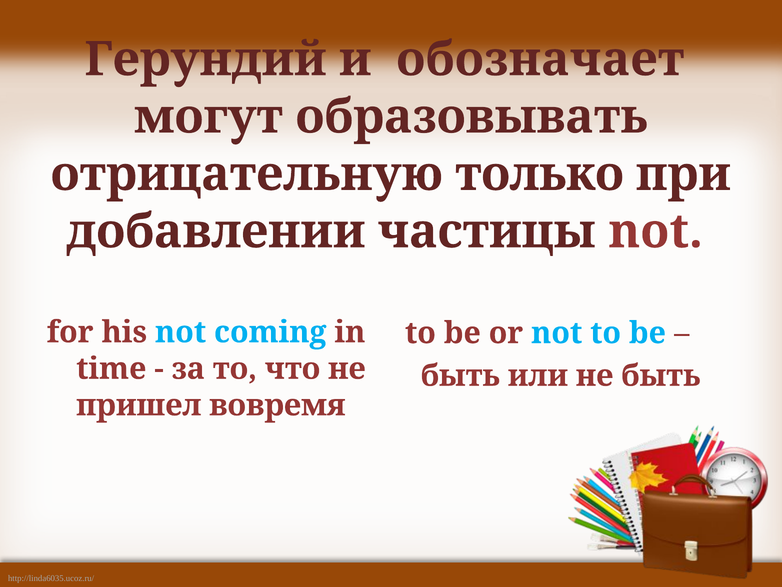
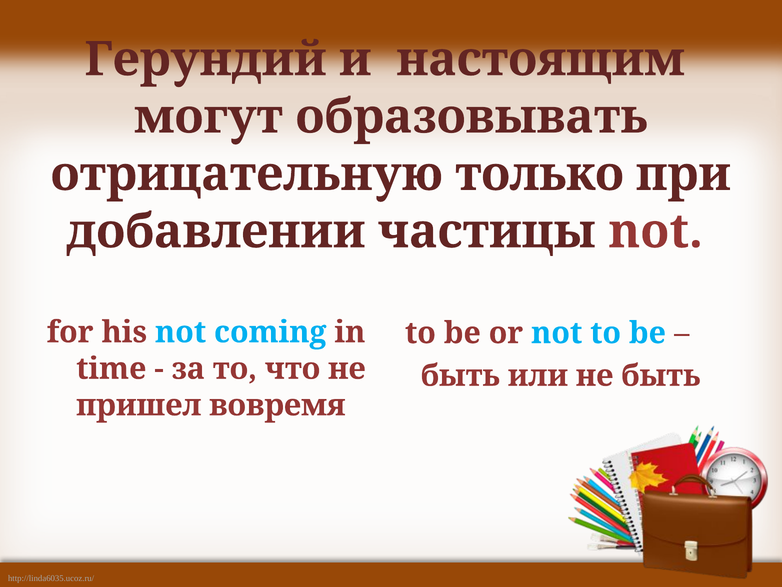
обозначает: обозначает -> настоящим (541, 59)
